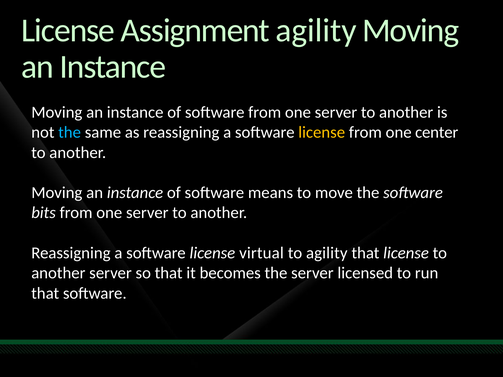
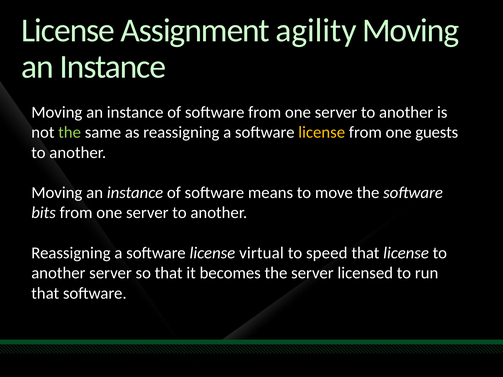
the colour: light blue -> light green (70, 132)
center: center -> guests (437, 132)
to agility: agility -> speed (327, 253)
